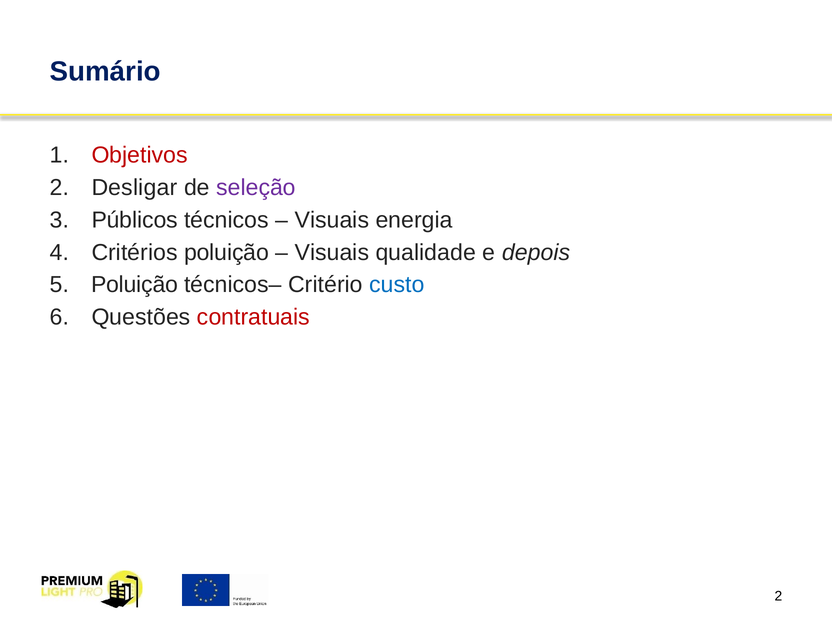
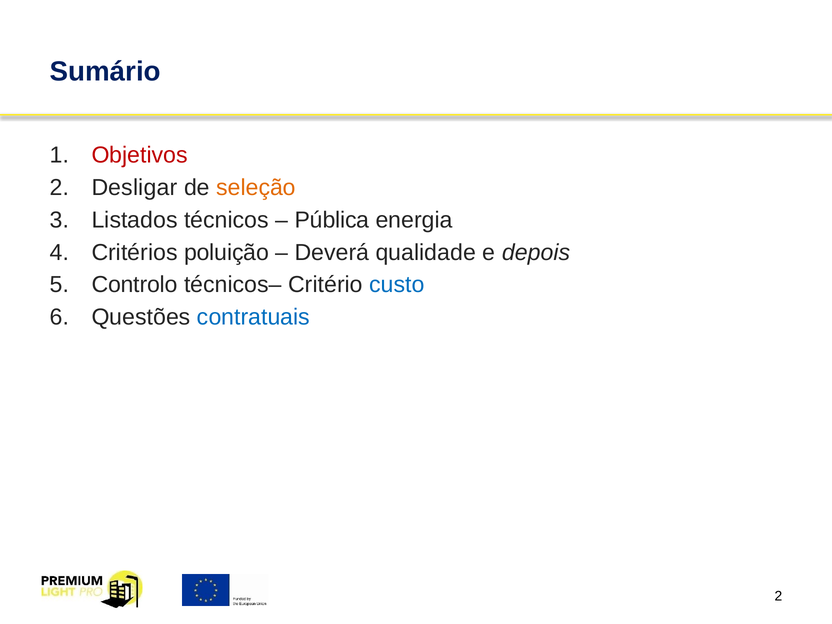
seleção colour: purple -> orange (256, 188)
Públicos: Públicos -> Listados (135, 220)
Visuais: Visuais -> Pública (332, 220)
Visuais: Visuais -> Deverá (332, 252)
Poluição: Poluição -> Controlo (135, 285)
contratuais colour: red -> blue (253, 317)
